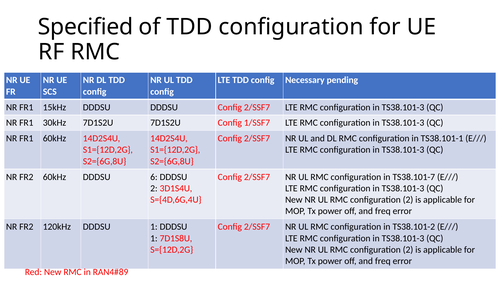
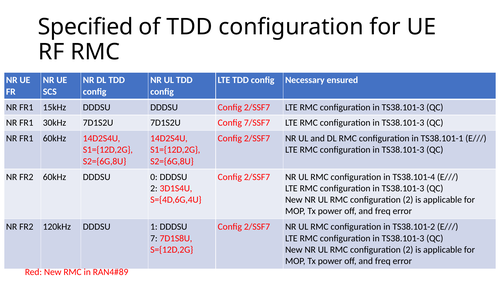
pending: pending -> ensured (342, 80)
1/SSF7: 1/SSF7 -> 7/SSF7 (257, 123)
6: 6 -> 0 (154, 177)
TS38.101-7: TS38.101-7 -> TS38.101-4 (414, 177)
1: 1 -> 7 (154, 238)
